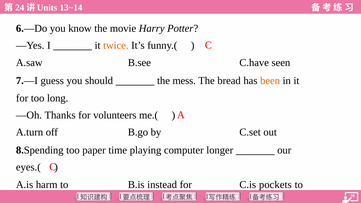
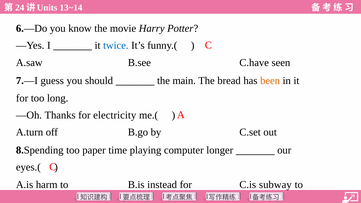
twice colour: orange -> blue (116, 45)
mess: mess -> main (184, 81)
volunteers: volunteers -> electricity (115, 115)
pockets: pockets -> subway (275, 185)
